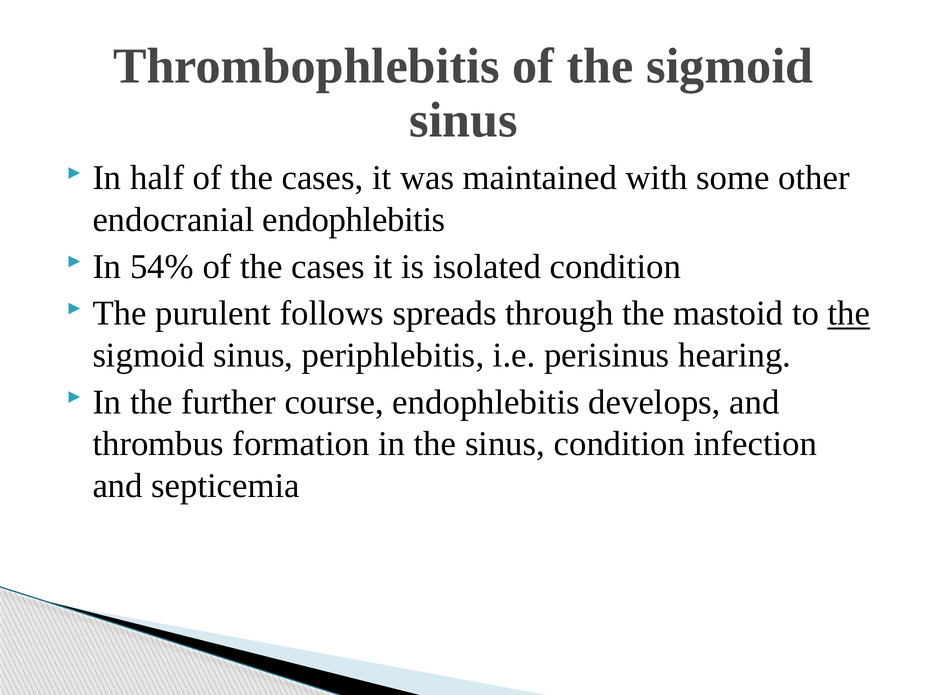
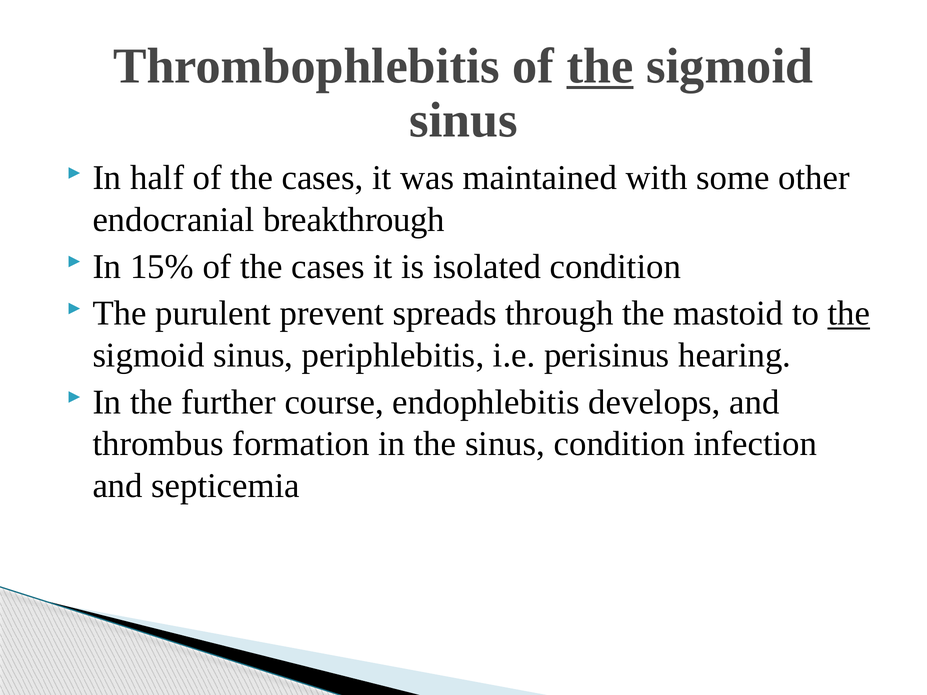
the underline: none -> present (600, 66)
endocranial endophlebitis: endophlebitis -> breakthrough (354, 220)
54%: 54% -> 15% (162, 267)
follows: follows -> prevent (332, 314)
